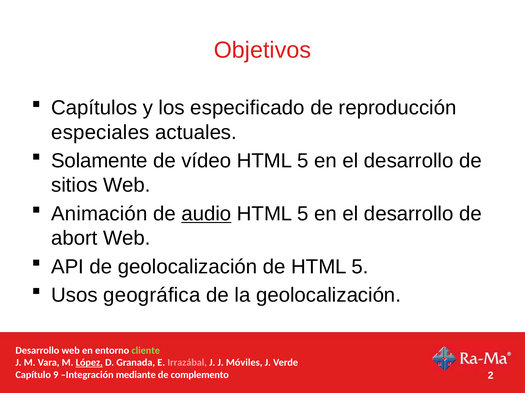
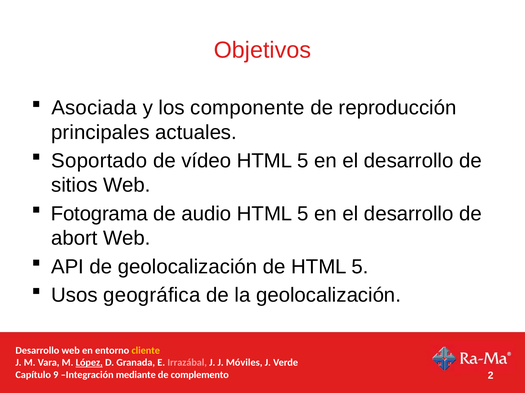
Capítulos: Capítulos -> Asociada (94, 108)
especificado: especificado -> componente (247, 108)
especiales: especiales -> principales (100, 133)
Solamente: Solamente -> Soportado (99, 161)
Animación: Animación -> Fotograma (99, 214)
audio underline: present -> none (206, 214)
cliente colour: light green -> yellow (146, 351)
